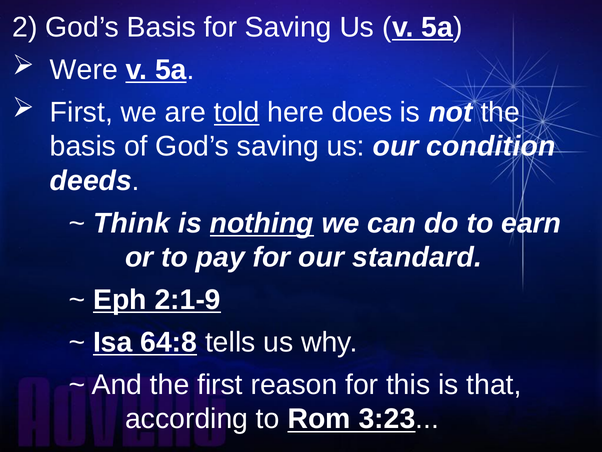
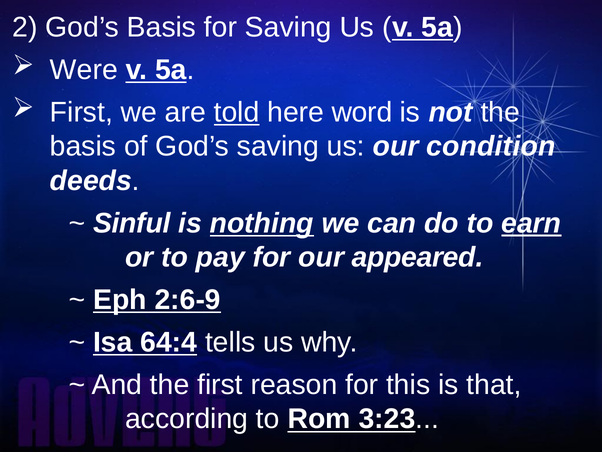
does: does -> word (362, 112)
Think: Think -> Sinful (132, 223)
earn underline: none -> present (531, 223)
standard: standard -> appeared (417, 257)
2:1-9: 2:1-9 -> 2:6-9 (188, 300)
64:8: 64:8 -> 64:4 (169, 342)
